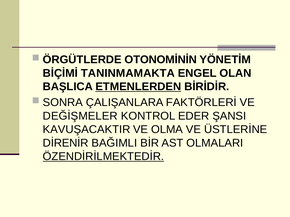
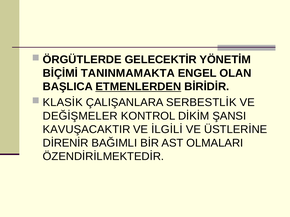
OTONOMİNİN: OTONOMİNİN -> GELECEKTİR (161, 60)
SONRA: SONRA -> KLASİK (63, 103)
FAKTÖRLERİ: FAKTÖRLERİ -> SERBESTLİK (201, 103)
EDER: EDER -> DİKİM (194, 116)
OLMA: OLMA -> İLGİLİ (167, 130)
ÖZENDİRİLMEKTEDİR underline: present -> none (103, 157)
